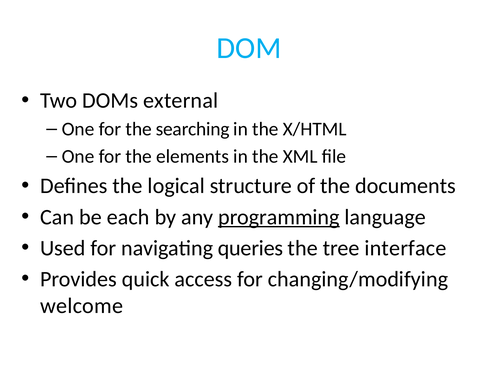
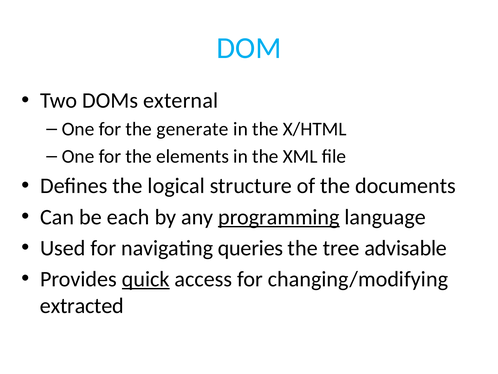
searching: searching -> generate (192, 129)
interface: interface -> advisable (406, 248)
quick underline: none -> present (146, 279)
welcome: welcome -> extracted (82, 305)
